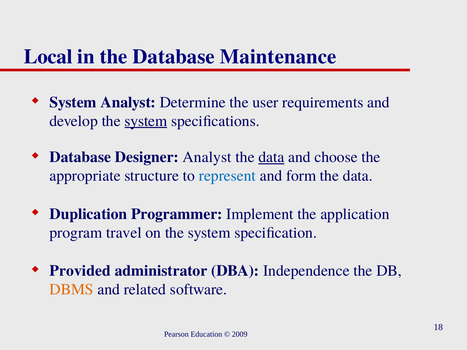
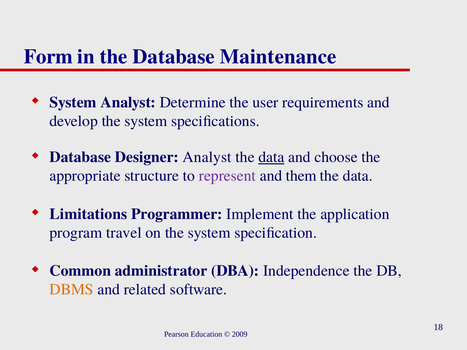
Local: Local -> Form (48, 57)
system underline: present -> none (146, 121)
represent colour: blue -> purple (227, 176)
form: form -> them (301, 176)
Duplication: Duplication -> Limitations (88, 214)
Provided: Provided -> Common (80, 271)
